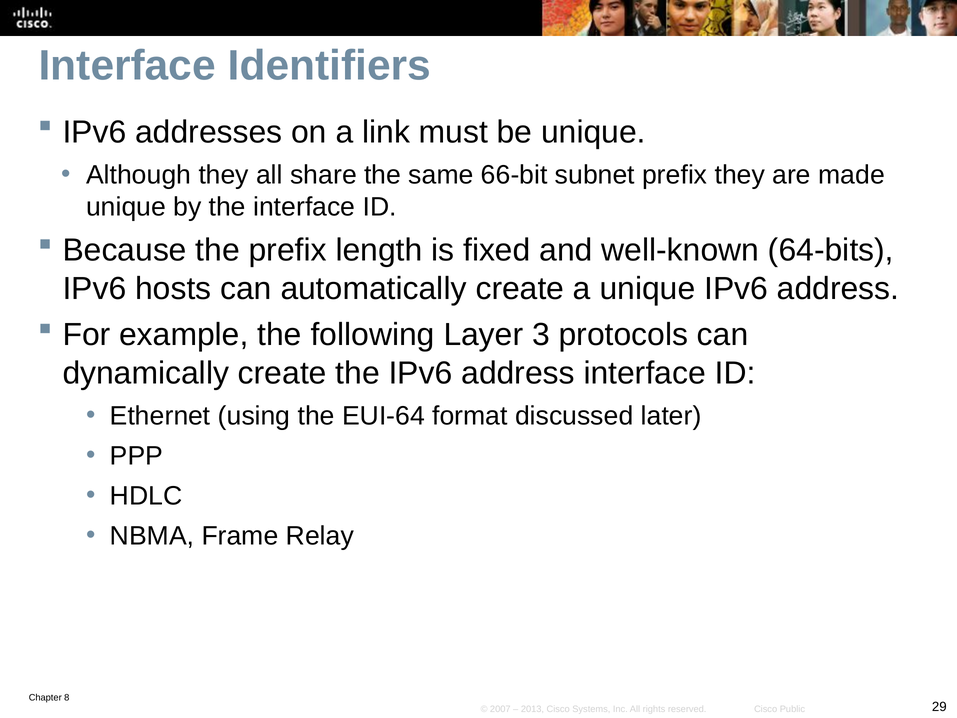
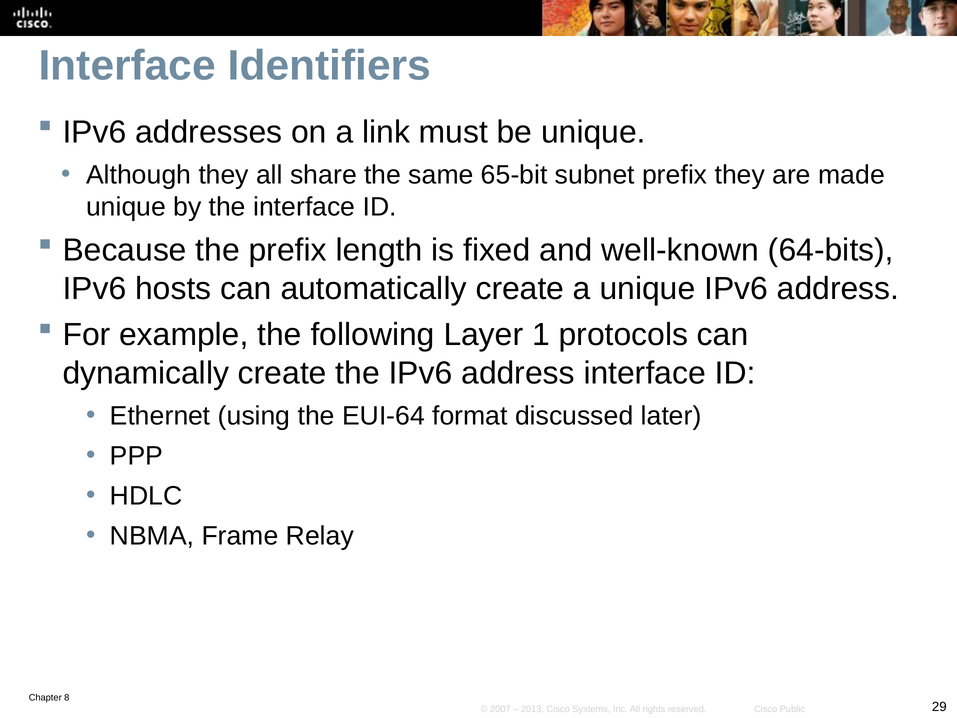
66-bit: 66-bit -> 65-bit (514, 175)
3: 3 -> 1 (541, 335)
